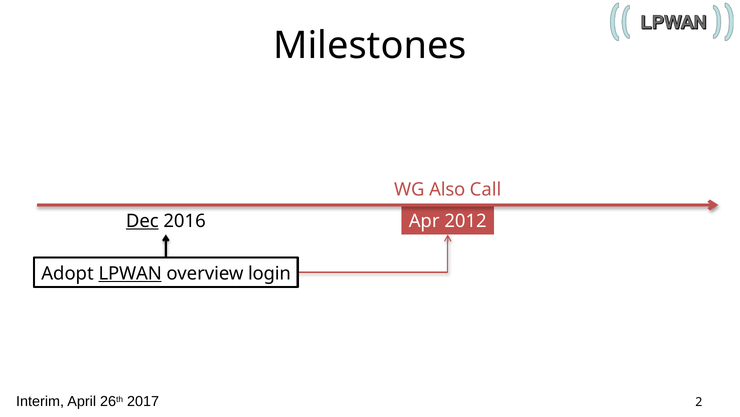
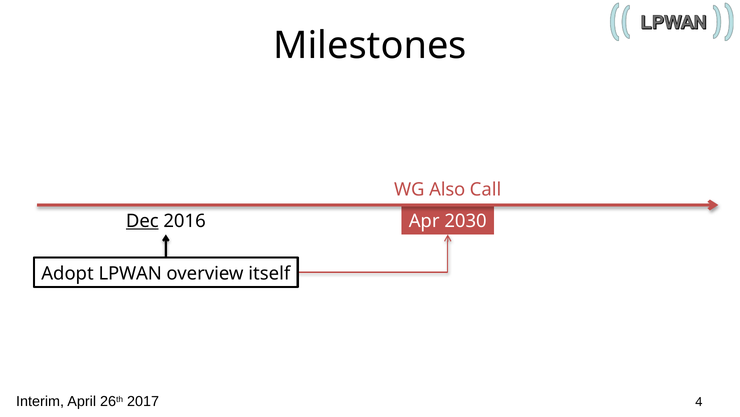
2012: 2012 -> 2030 (466, 221)
LPWAN underline: present -> none (130, 273)
login: login -> itself (269, 273)
2: 2 -> 4 (699, 401)
